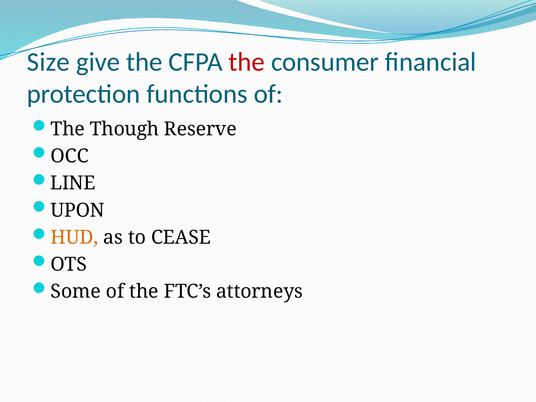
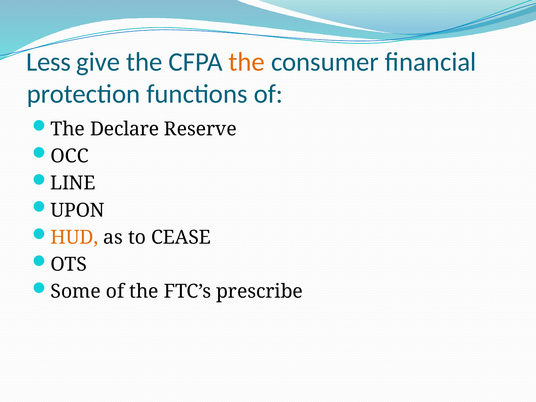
Size: Size -> Less (49, 62)
the colour: red -> orange (247, 62)
Though: Though -> Declare (125, 129)
attorneys: attorneys -> prescribe (260, 292)
